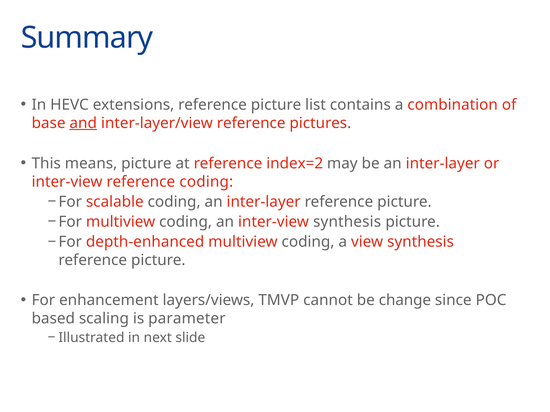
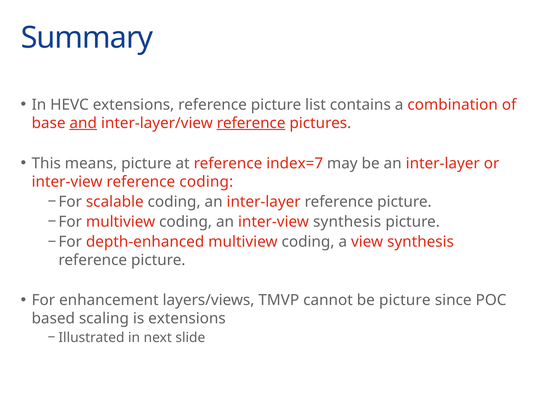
reference underline: none -> present (251, 123)
index=2: index=2 -> index=7 (295, 164)
be change: change -> picture (405, 301)
is parameter: parameter -> extensions (187, 319)
